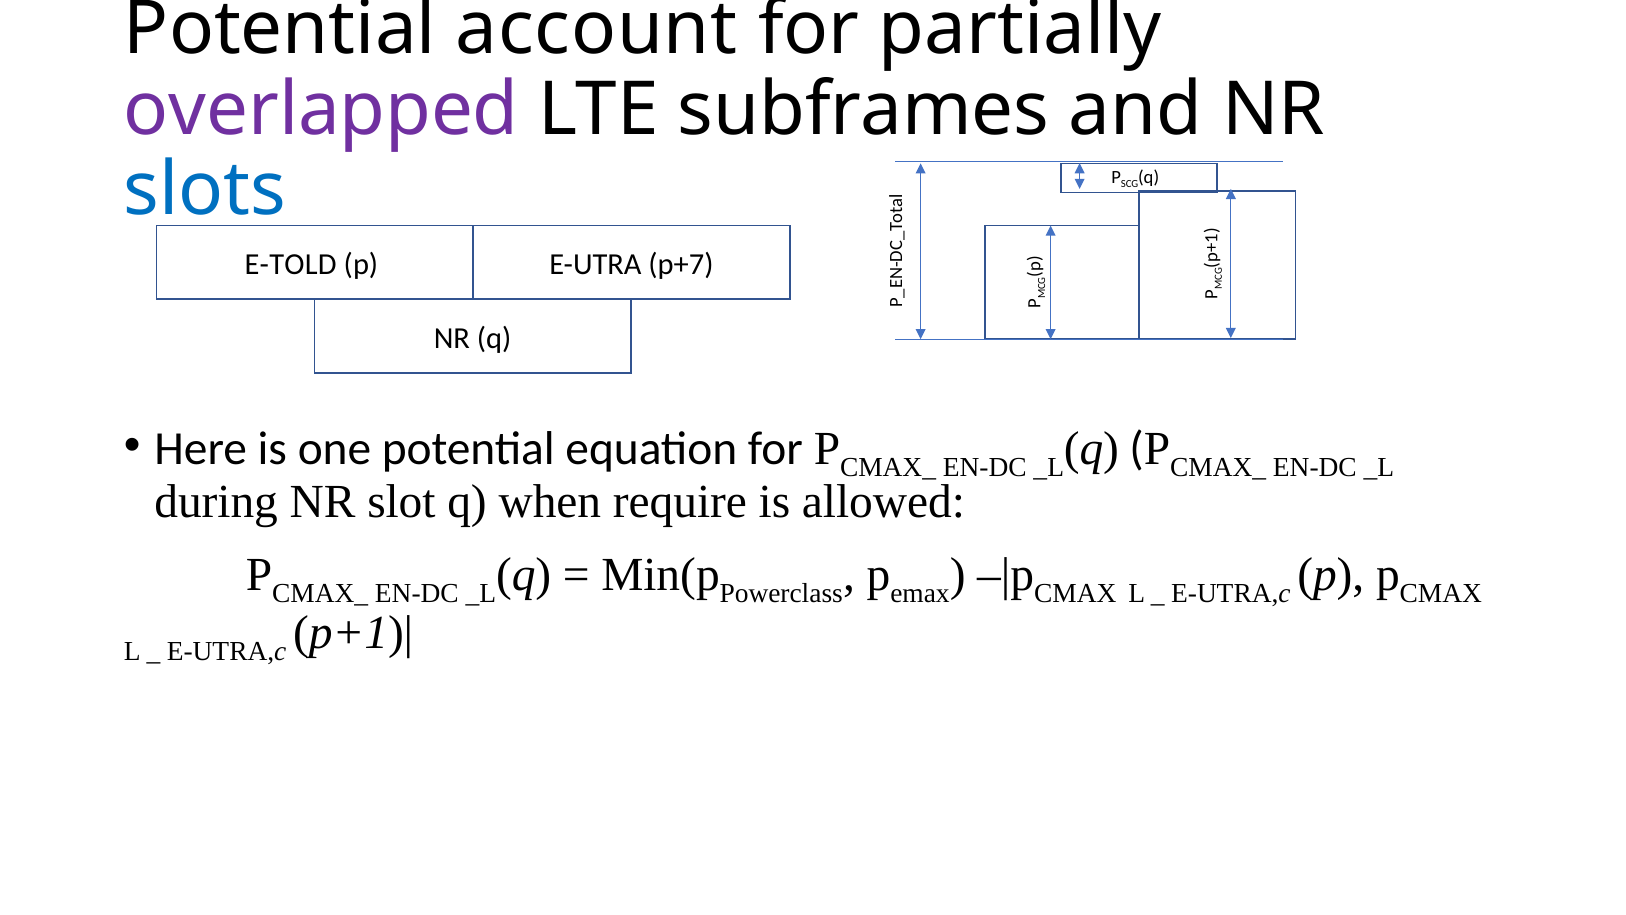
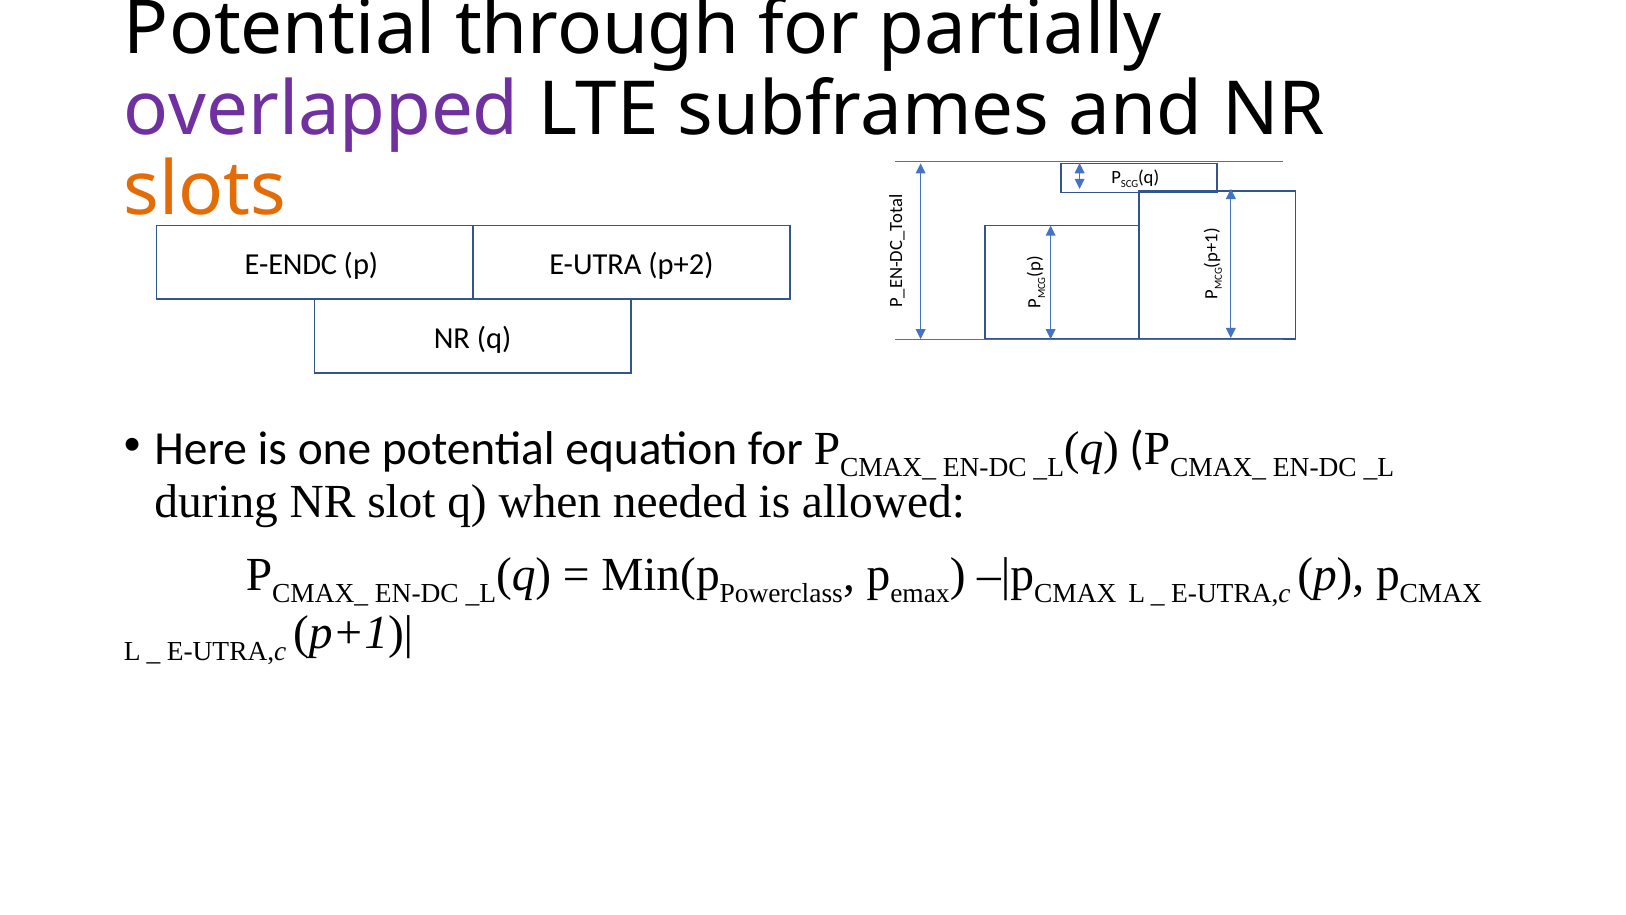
account: account -> through (597, 29)
slots colour: blue -> orange (205, 190)
E-TOLD: E-TOLD -> E-ENDC (291, 264)
p+7: p+7 -> p+2 (681, 264)
require: require -> needed (680, 501)
